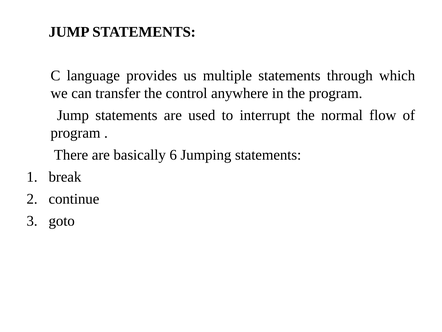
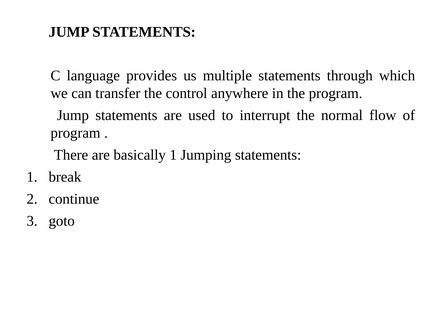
basically 6: 6 -> 1 (173, 155)
